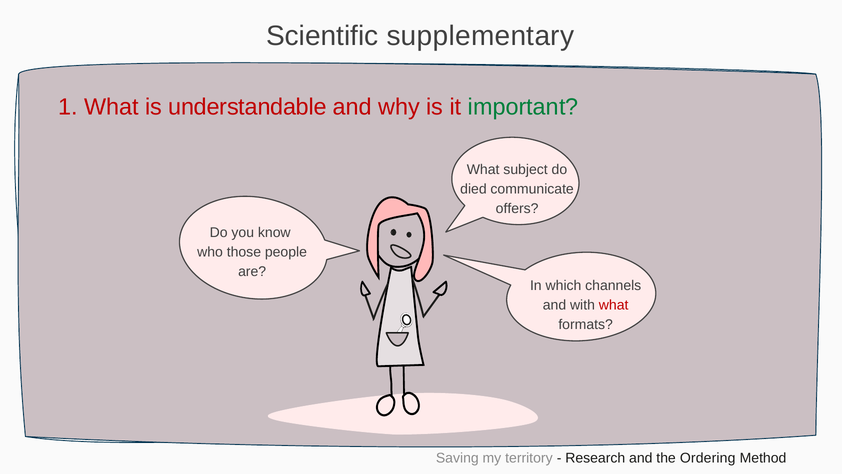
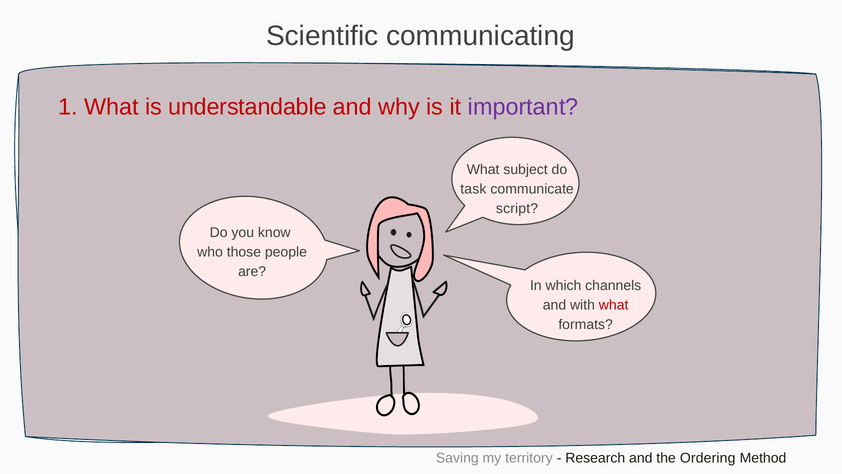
supplementary: supplementary -> communicating (481, 36)
important colour: green -> purple (523, 107)
died: died -> task (473, 189)
offers: offers -> script (517, 208)
